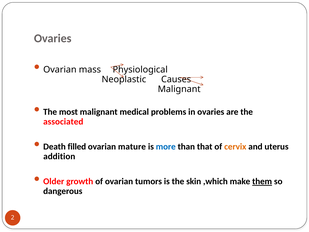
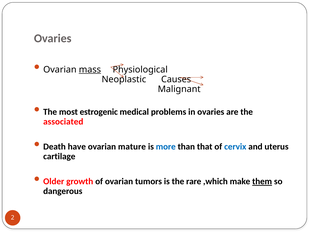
mass underline: none -> present (90, 70)
most malignant: malignant -> estrogenic (99, 112)
filled: filled -> have (77, 147)
cervix colour: orange -> blue (235, 147)
addition: addition -> cartilage (59, 156)
skin: skin -> rare (194, 181)
